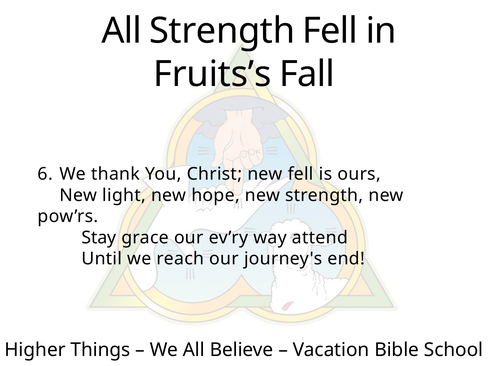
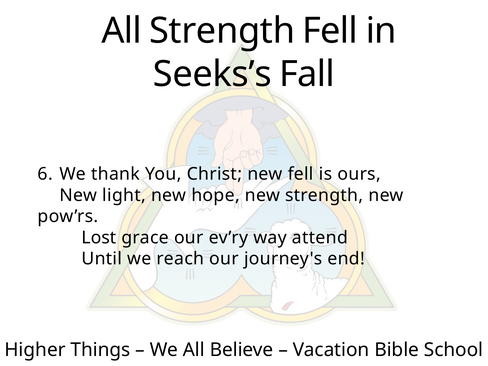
Fruits’s: Fruits’s -> Seeks’s (212, 74)
Stay: Stay -> Lost (99, 238)
